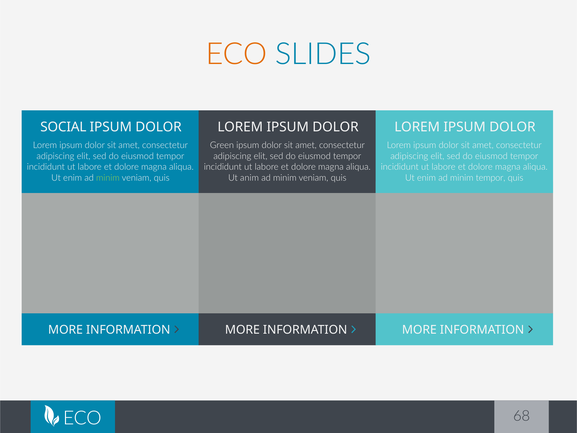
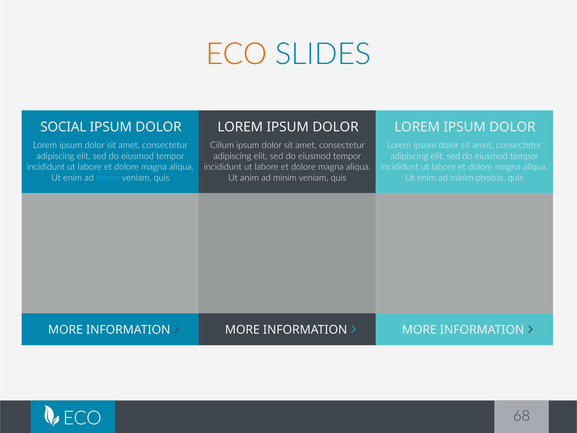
Green: Green -> Cillum (222, 145)
minim colour: light green -> light blue (108, 178)
minim tempor: tempor -> photos (490, 178)
